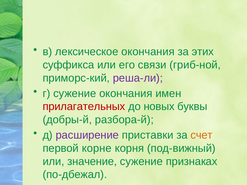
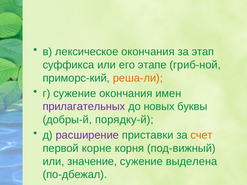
этих: этих -> этап (203, 52)
связи: связи -> этапе (152, 65)
реша-ли colour: purple -> orange (138, 78)
прилагательных colour: red -> purple (84, 107)
разбора-й: разбора-й -> порядку-й (124, 120)
признаках: признаках -> выделена (192, 162)
